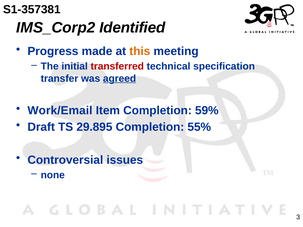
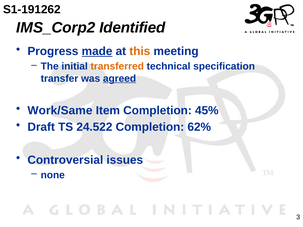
S1-357381: S1-357381 -> S1-191262 (32, 9)
made underline: none -> present (97, 51)
transferred colour: red -> orange (117, 66)
Work/Email: Work/Email -> Work/Same (60, 111)
59%: 59% -> 45% (207, 111)
29.895: 29.895 -> 24.522 (94, 127)
55%: 55% -> 62% (199, 127)
